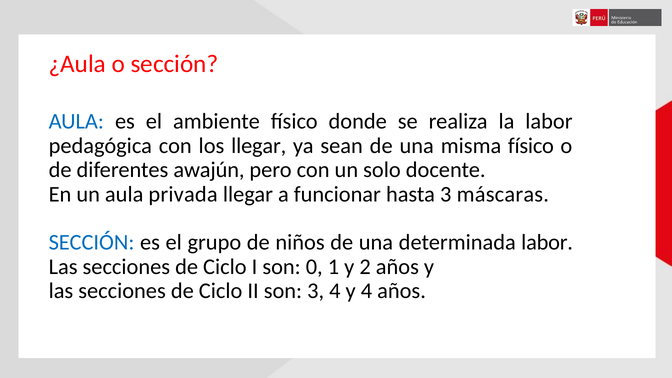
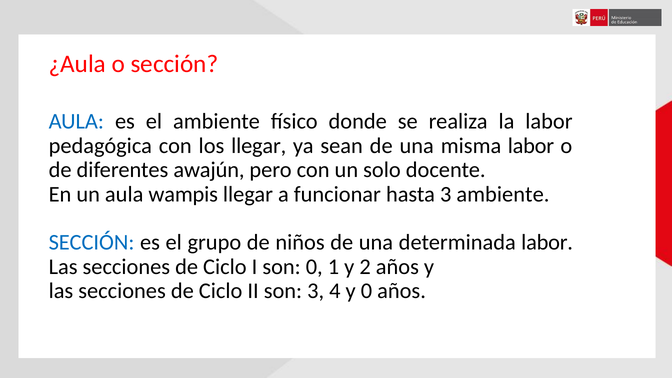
misma físico: físico -> labor (531, 146)
privada: privada -> wampis (183, 194)
3 máscaras: máscaras -> ambiente (503, 194)
y 4: 4 -> 0 (366, 291)
